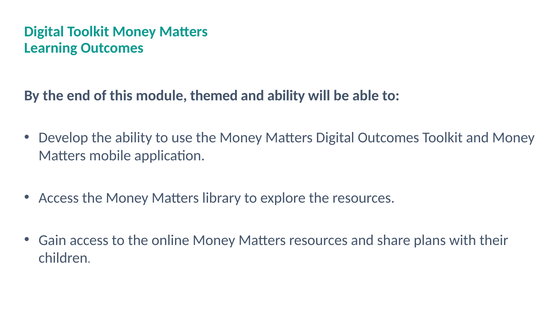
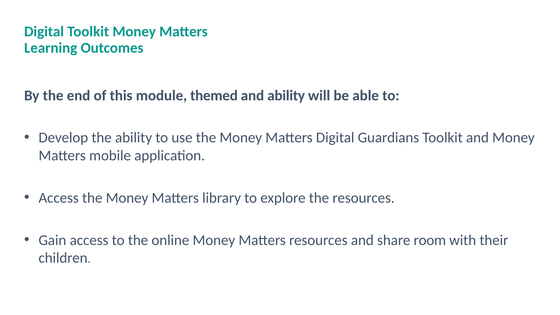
Digital Outcomes: Outcomes -> Guardians (388, 138)
plans: plans -> room (430, 240)
